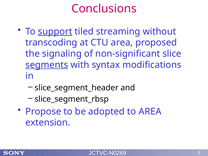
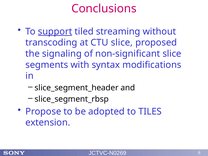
CTU area: area -> slice (122, 43)
segments underline: present -> none (47, 65)
to AREA: AREA -> TILES (150, 111)
